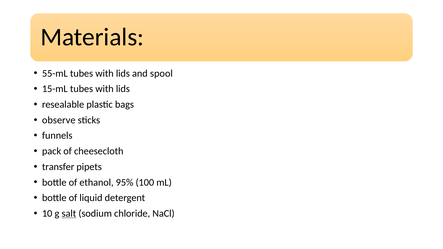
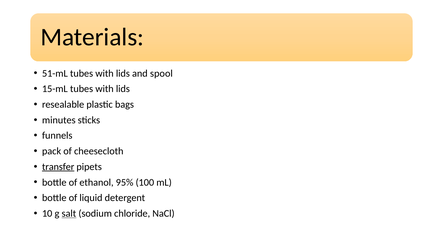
55-mL: 55-mL -> 51-mL (55, 73)
observe: observe -> minutes (59, 120)
transfer underline: none -> present (58, 167)
